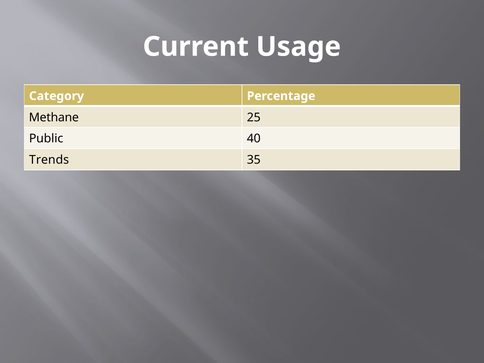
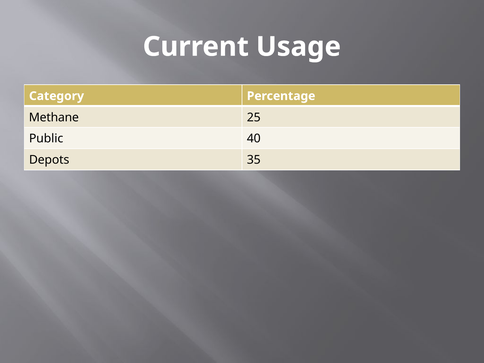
Trends: Trends -> Depots (49, 160)
